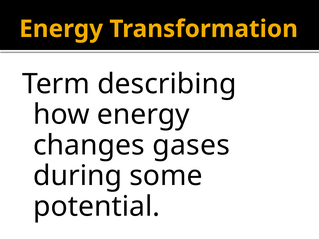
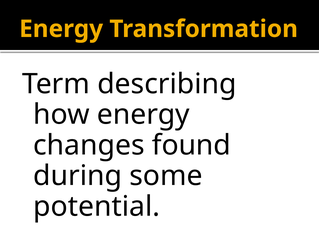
gases: gases -> found (191, 145)
